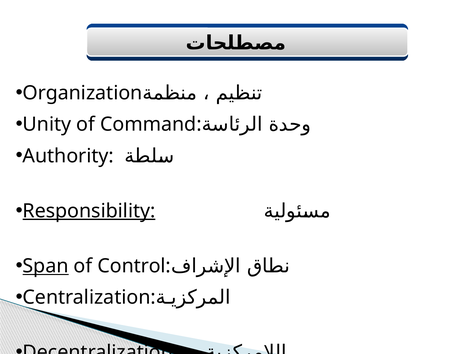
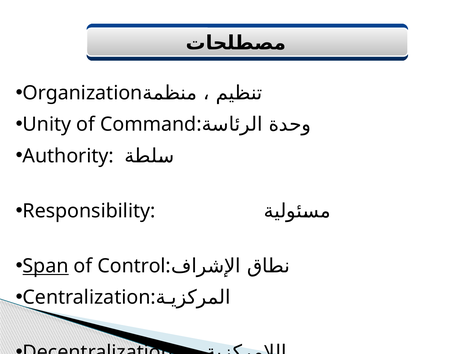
Responsibility underline: present -> none (89, 211)
